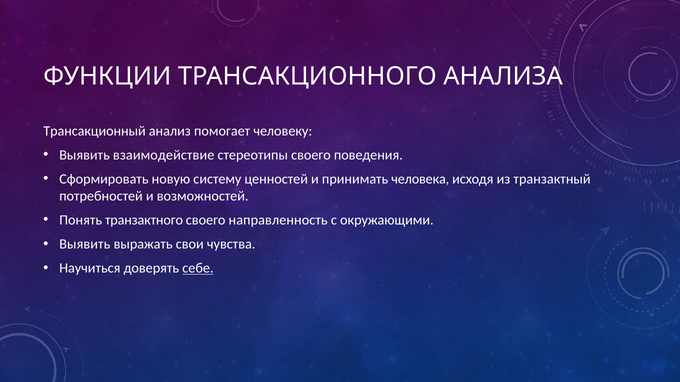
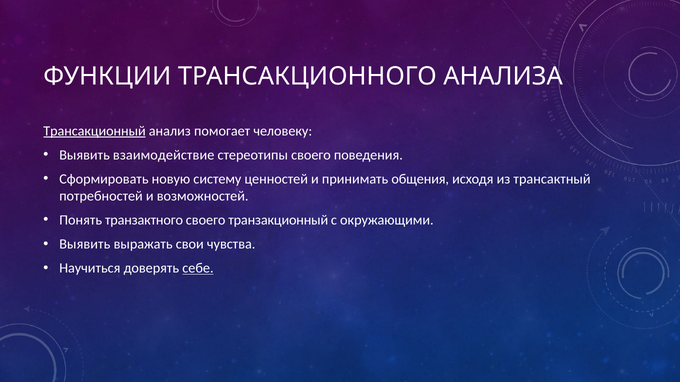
Трансакционный underline: none -> present (95, 131)
человека: человека -> общения (420, 179)
транзактный: транзактный -> трансактный (552, 179)
направленность: направленность -> транзакционный (278, 220)
